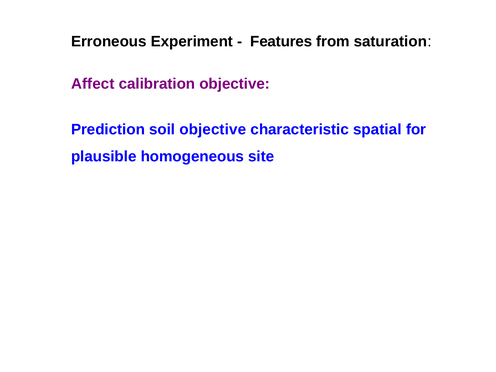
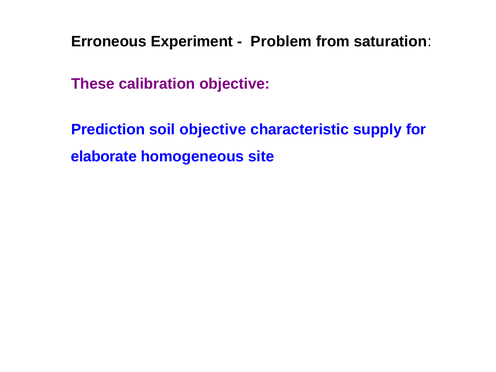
Features: Features -> Problem (281, 42)
Affect: Affect -> These (93, 84)
spatial: spatial -> supply (377, 129)
plausible: plausible -> elaborate (104, 157)
